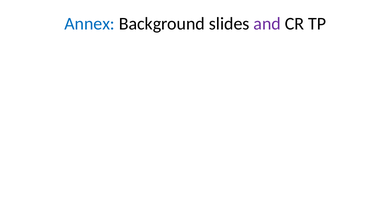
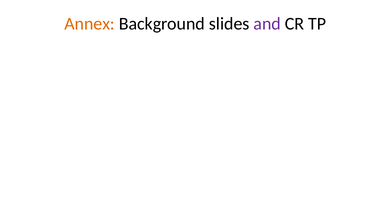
Annex colour: blue -> orange (90, 24)
